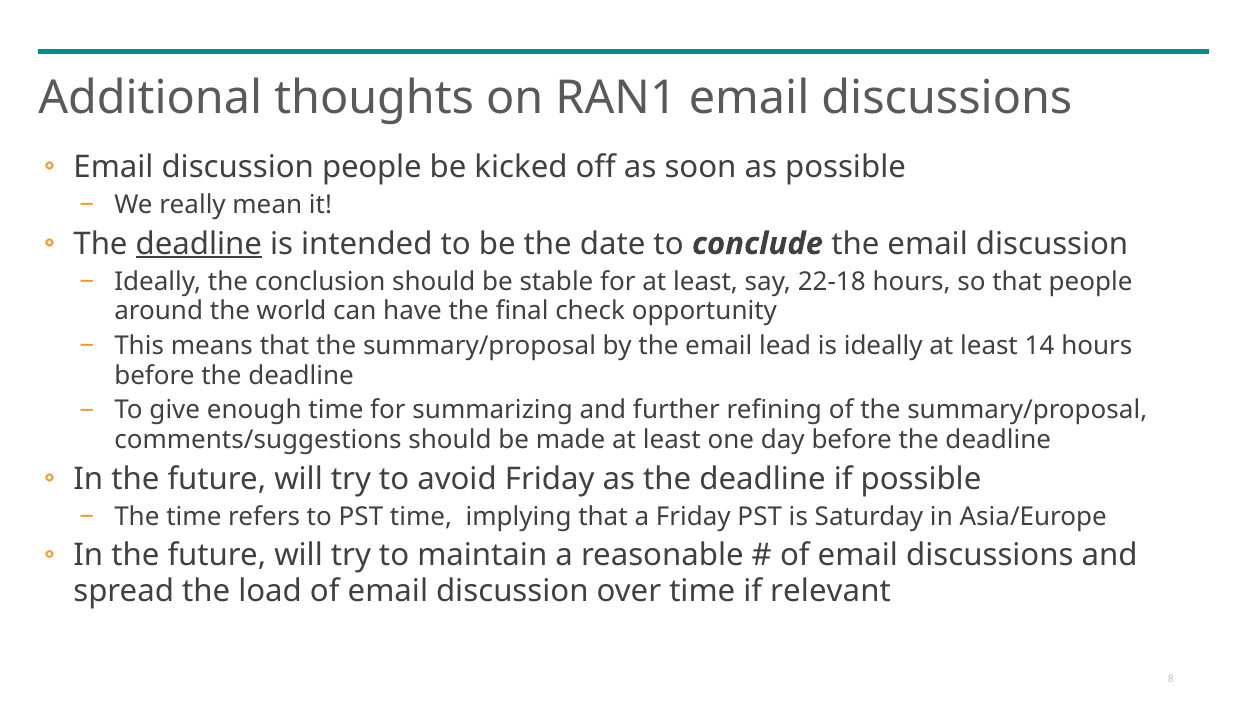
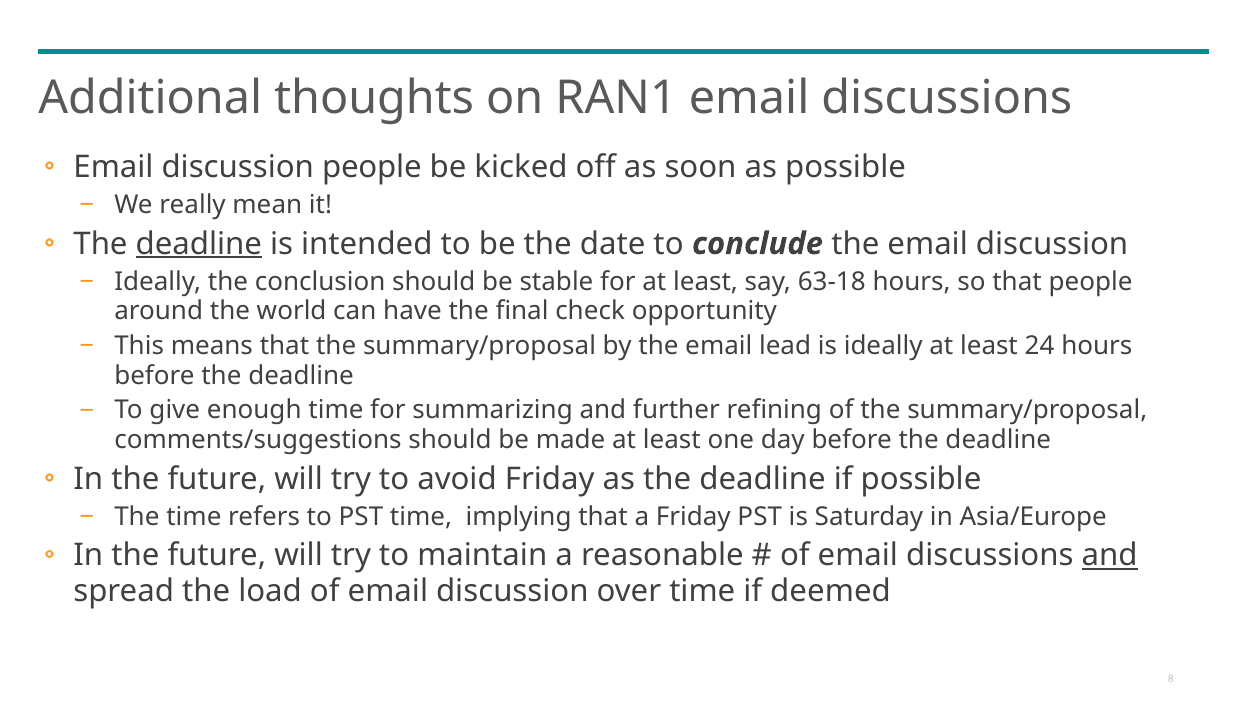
22-18: 22-18 -> 63-18 (832, 282)
14: 14 -> 24 (1040, 346)
and underline: none -> present (1110, 556)
relevant: relevant -> deemed (831, 591)
